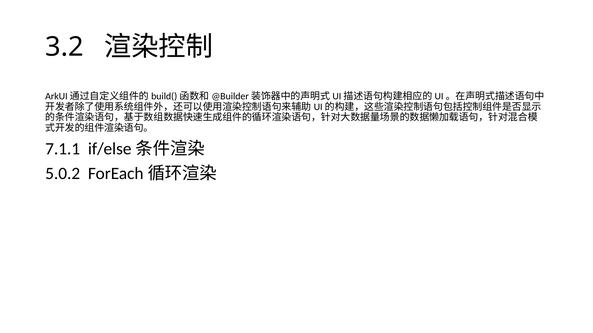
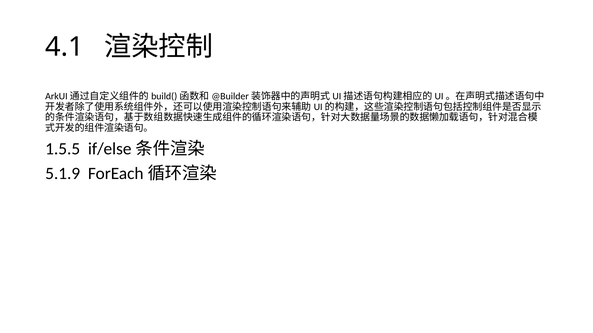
3.2: 3.2 -> 4.1 (64, 47)
7.1.1: 7.1.1 -> 1.5.5 (63, 149)
5.0.2: 5.0.2 -> 5.1.9 (63, 174)
